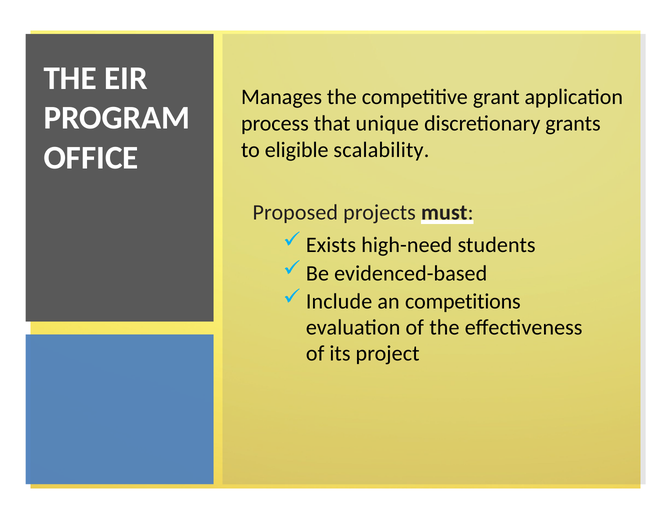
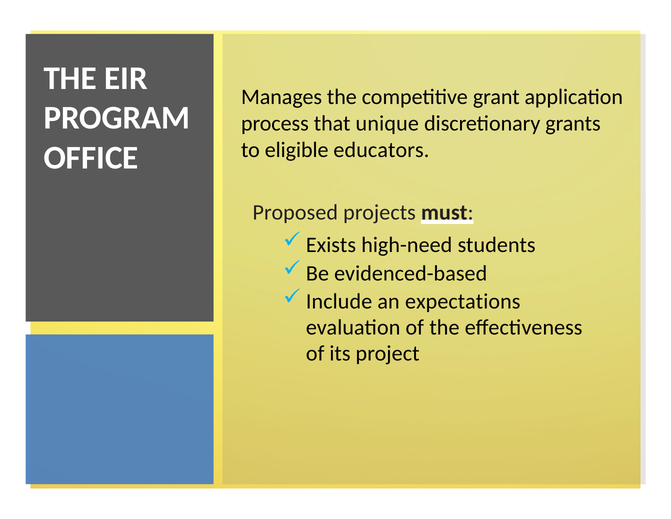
scalability: scalability -> educators (381, 150)
competitions: competitions -> expectations (463, 301)
